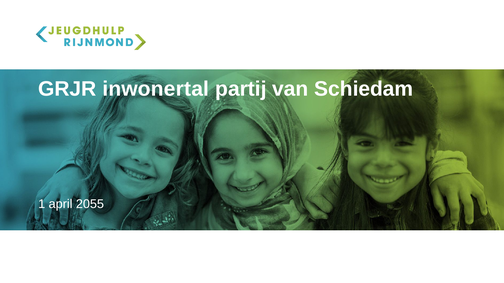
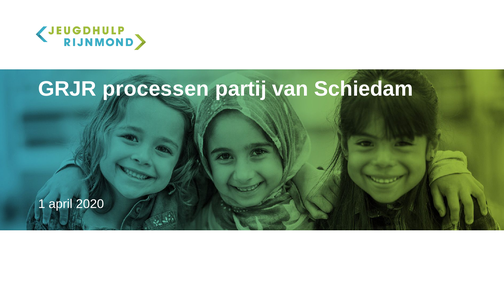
inwonertal: inwonertal -> processen (156, 89)
2055: 2055 -> 2020 (90, 204)
